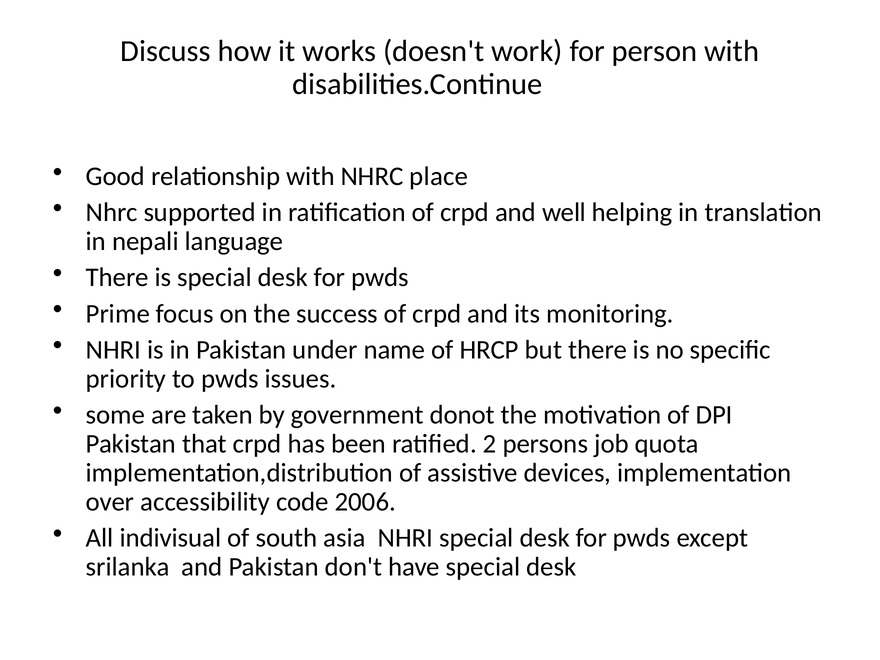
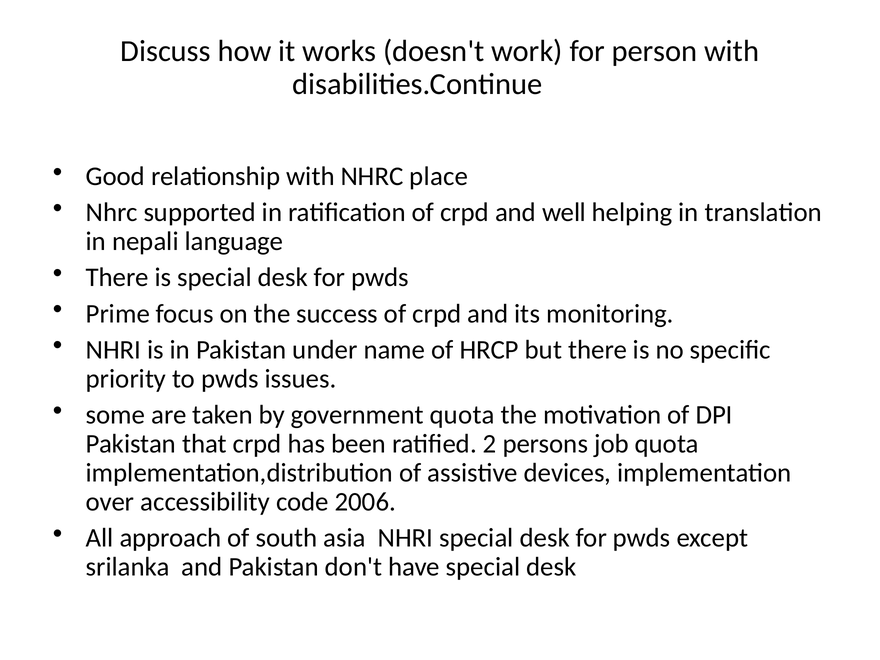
government donot: donot -> quota (462, 415)
indivisual: indivisual -> approach (170, 538)
